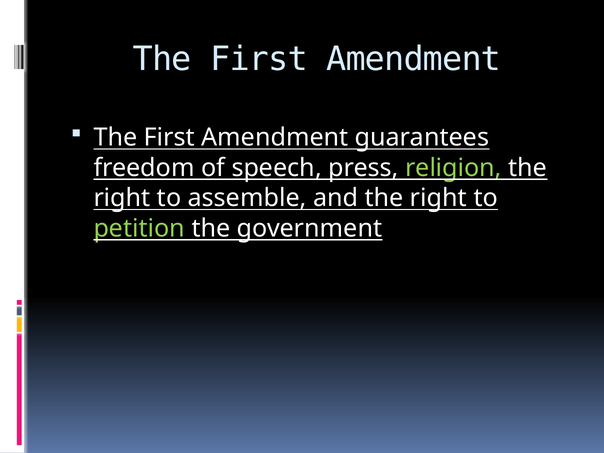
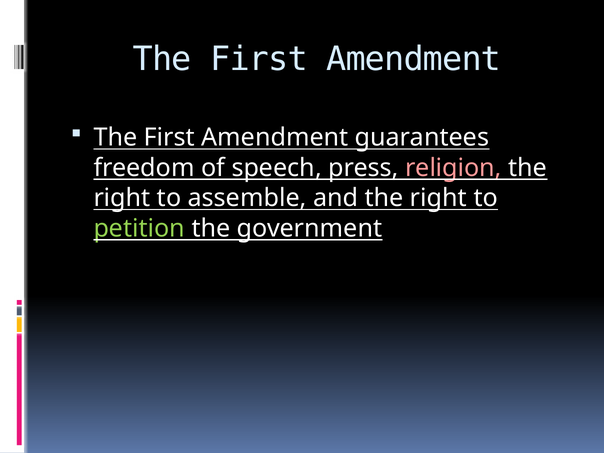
religion colour: light green -> pink (453, 168)
